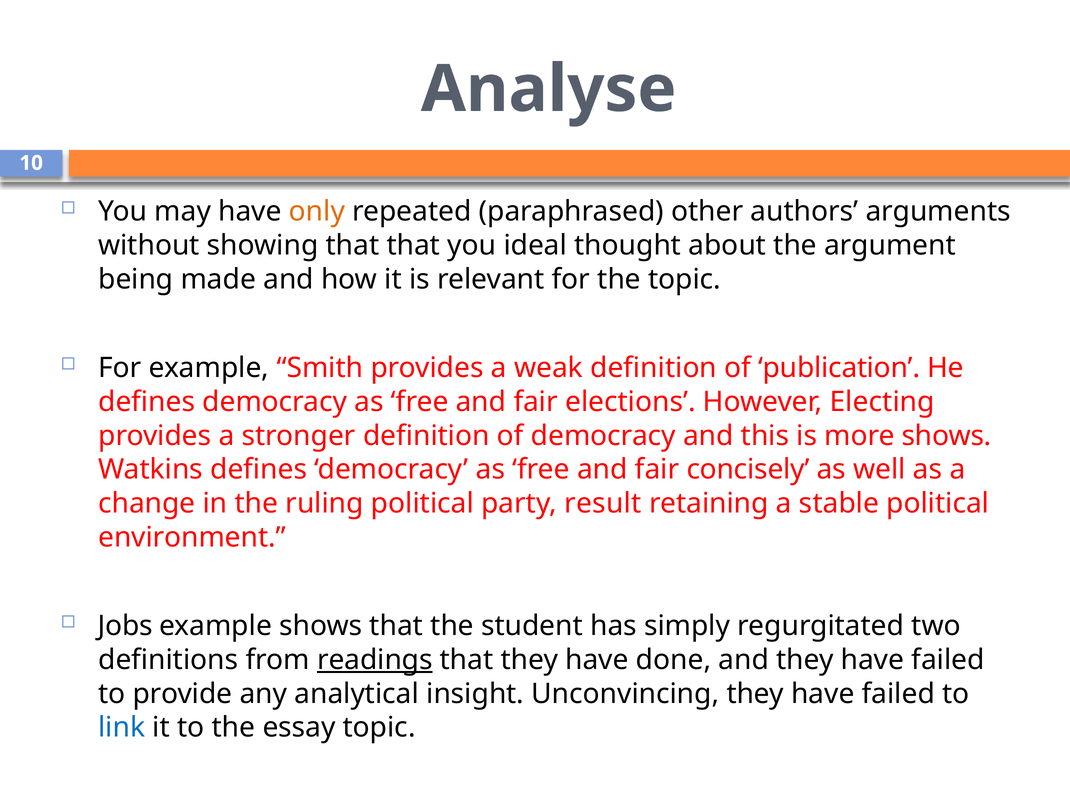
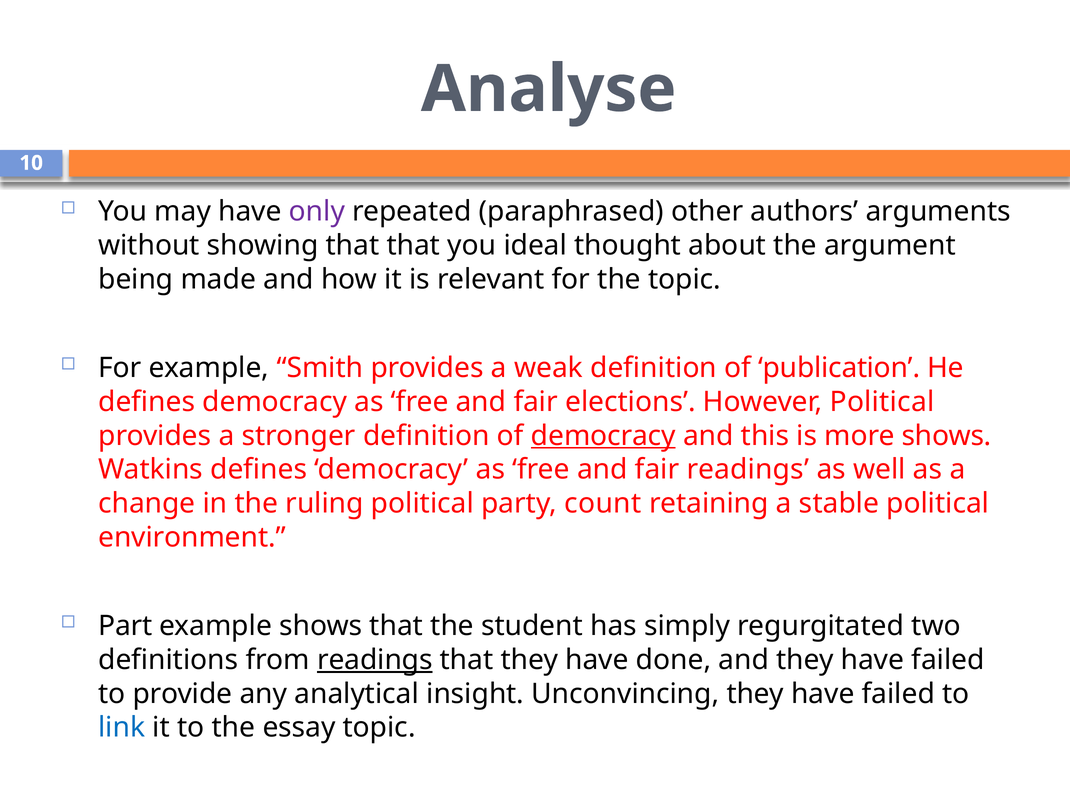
only colour: orange -> purple (317, 211)
However Electing: Electing -> Political (882, 402)
democracy underline: none -> present (603, 435)
fair concisely: concisely -> readings (748, 469)
result: result -> count (603, 503)
Jobs: Jobs -> Part (125, 626)
